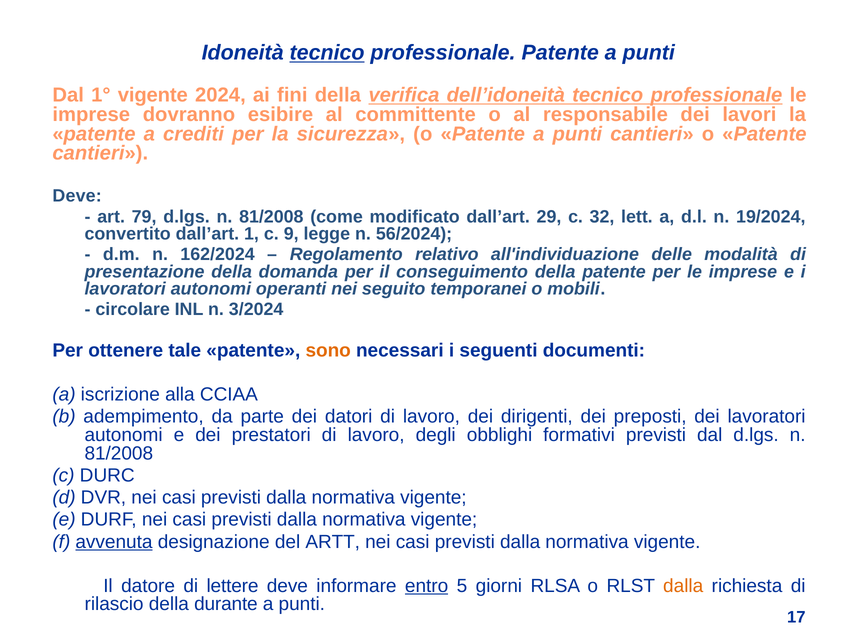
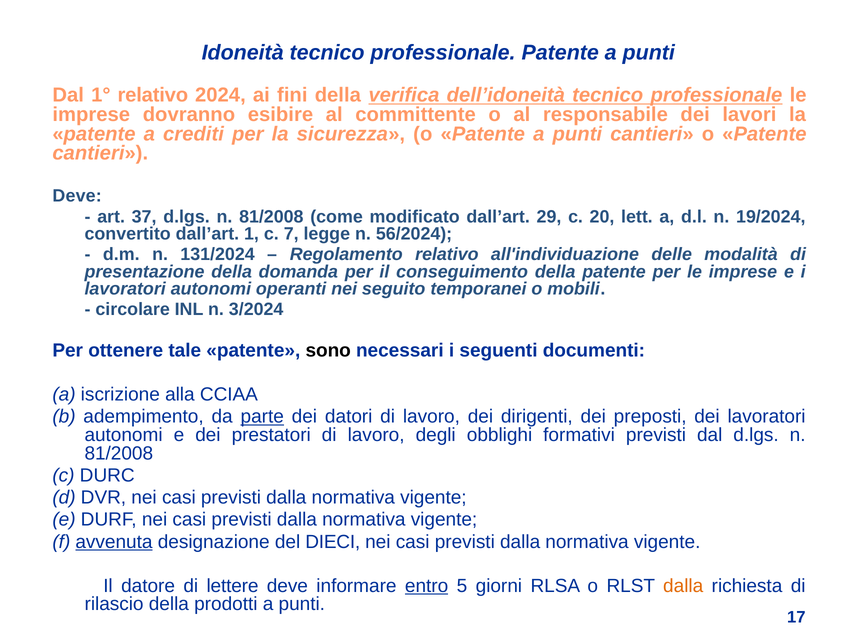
tecnico underline: present -> none (327, 53)
1° vigente: vigente -> relativo (153, 95)
79: 79 -> 37 (144, 217)
32: 32 -> 20 (602, 217)
9: 9 -> 7 (291, 234)
162/2024: 162/2024 -> 131/2024 (218, 254)
sono colour: orange -> black (328, 350)
parte underline: none -> present (262, 417)
ARTT: ARTT -> DIECI (333, 542)
durante: durante -> prodotti (226, 604)
